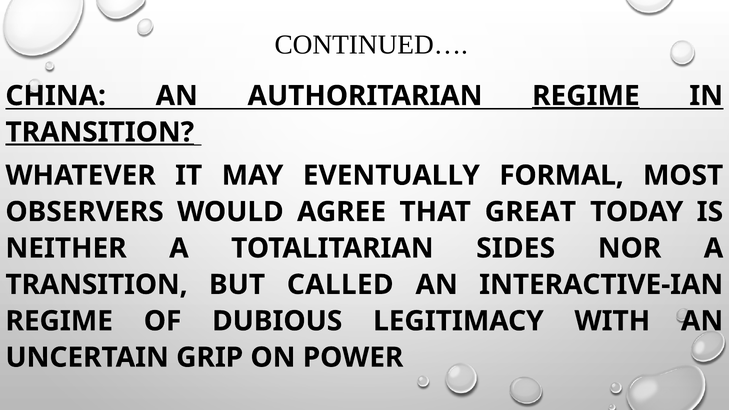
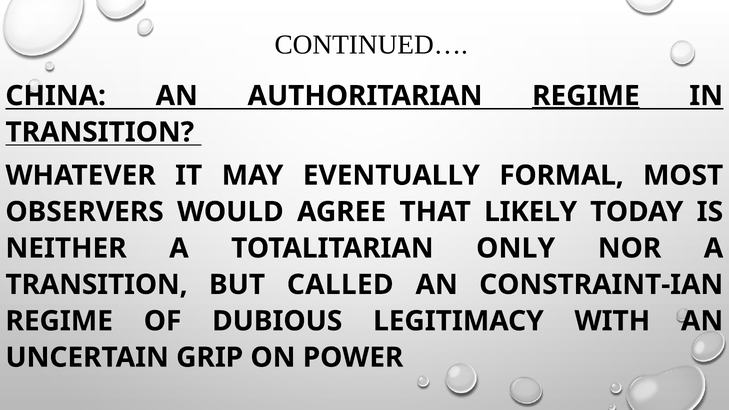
TRANSITION underline: present -> none (100, 132)
GREAT: GREAT -> LIKELY (531, 212)
SIDES: SIDES -> ONLY (516, 248)
INTERACTIVE-IAN: INTERACTIVE-IAN -> CONSTRAINT-IAN (601, 285)
